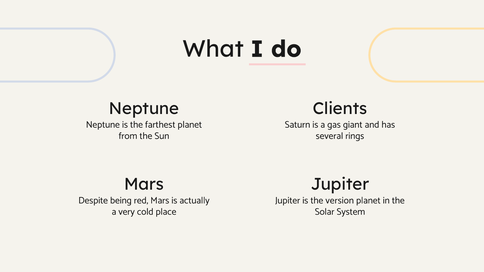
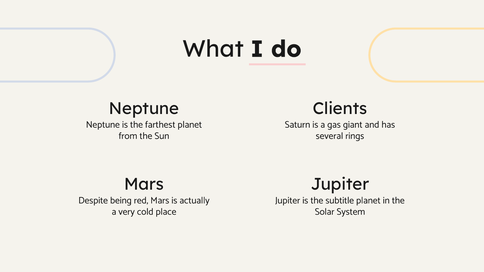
version: version -> subtitle (340, 201)
